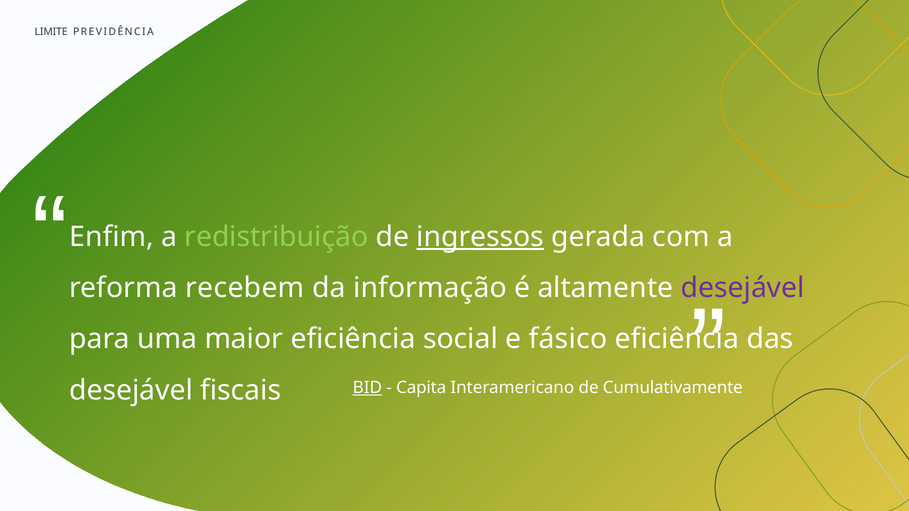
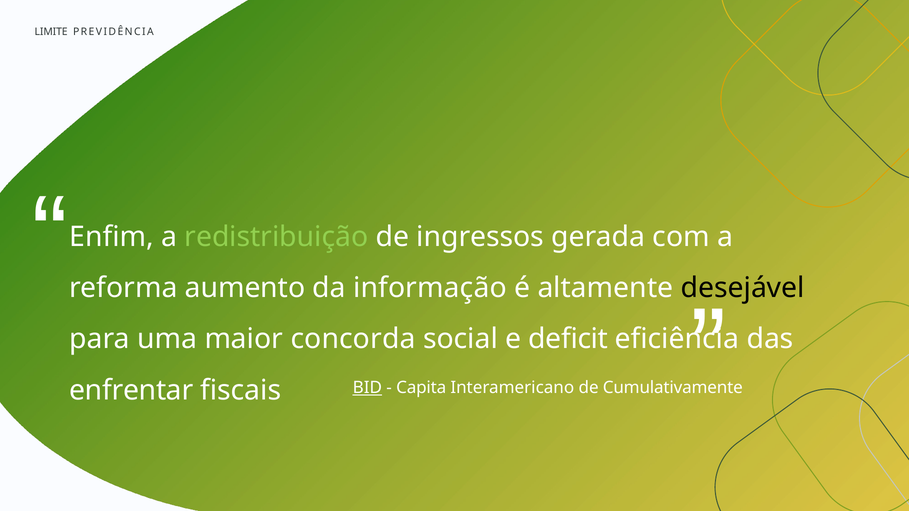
ingressos underline: present -> none (480, 237)
recebem: recebem -> aumento (245, 288)
desejável colour: purple -> black (743, 288)
maior eficiência: eficiência -> concorda (353, 339)
fásico: fásico -> deficit (568, 339)
desejável: desejável -> enfrentar (131, 390)
